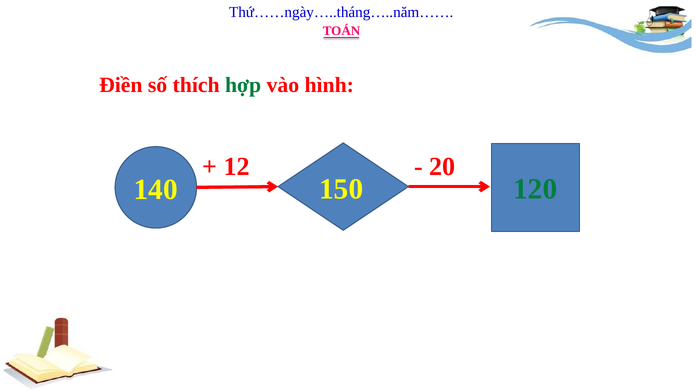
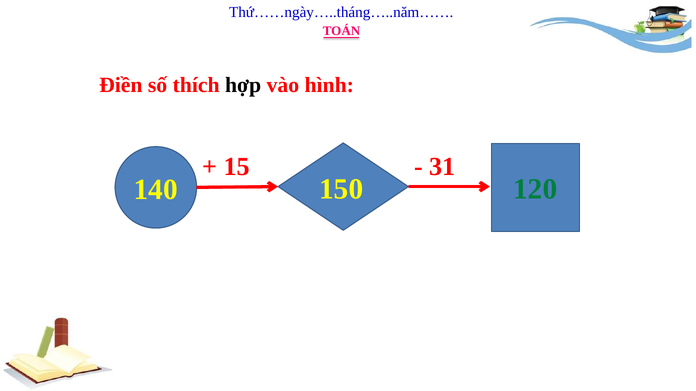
hợp colour: green -> black (243, 85)
12: 12 -> 15 (237, 166)
20: 20 -> 31 (442, 166)
